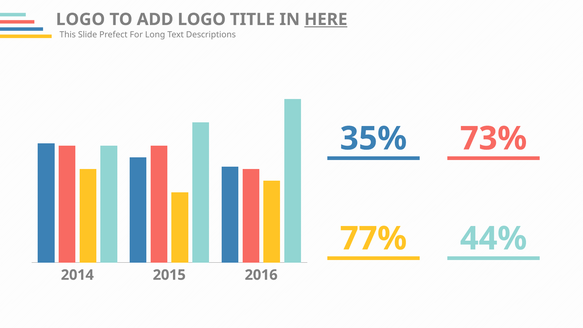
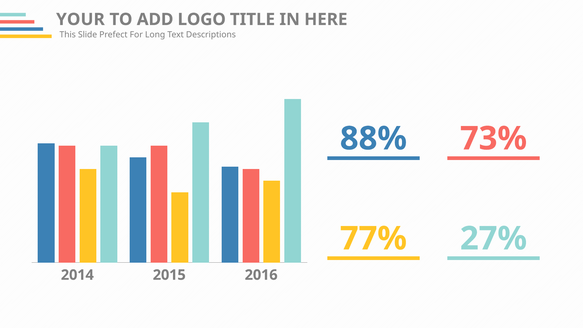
LOGO: LOGO -> YOUR (80, 19)
HERE underline: present -> none (326, 19)
35%: 35% -> 88% (373, 139)
44%: 44% -> 27% (493, 239)
